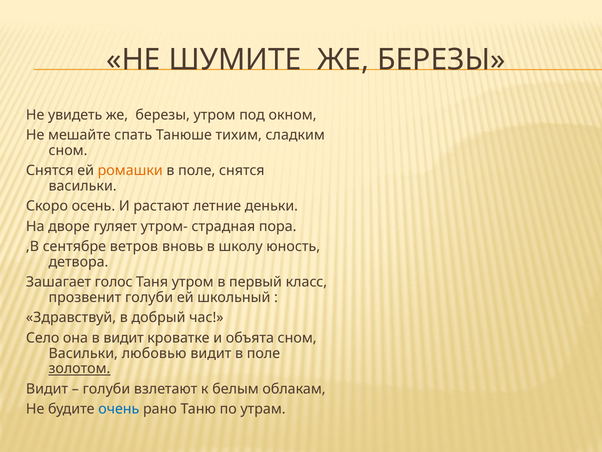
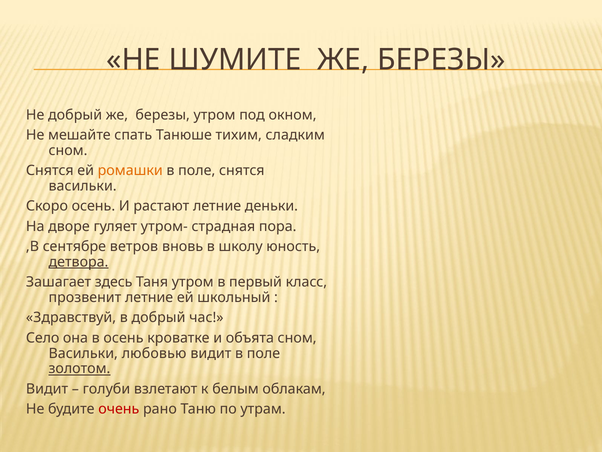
Не увидеть: увидеть -> добрый (75, 115)
детвора underline: none -> present (78, 262)
голос: голос -> здесь (114, 282)
прозвенит голуби: голуби -> летние (149, 297)
в видит: видит -> осень (123, 338)
очень colour: blue -> red (119, 409)
